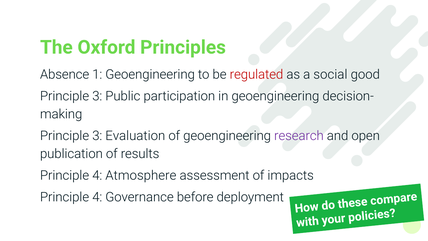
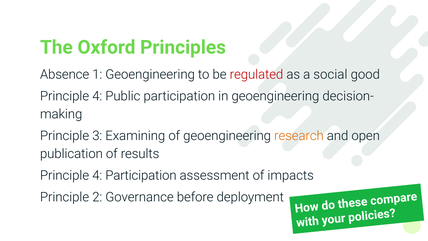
3: 3 -> 4 (97, 96)
Evaluation: Evaluation -> Examining (135, 136)
research colour: purple -> orange (299, 136)
4 Atmosphere: Atmosphere -> Participation (141, 175)
4: 4 -> 2 (97, 197)
